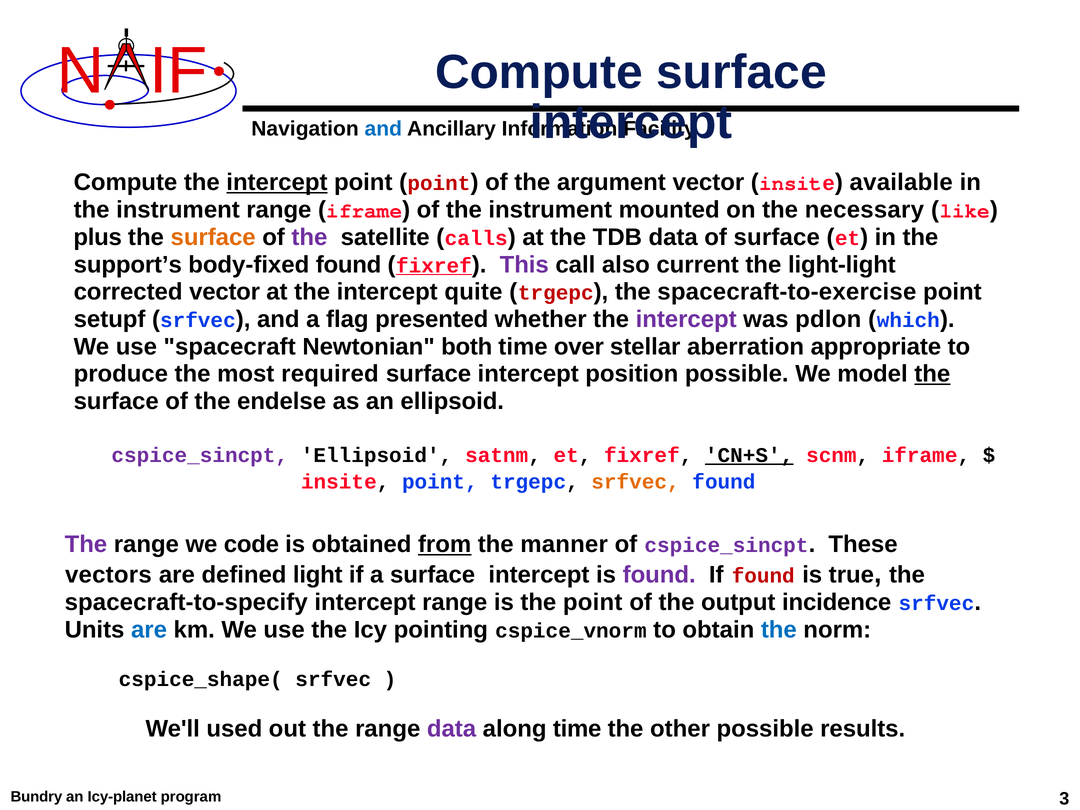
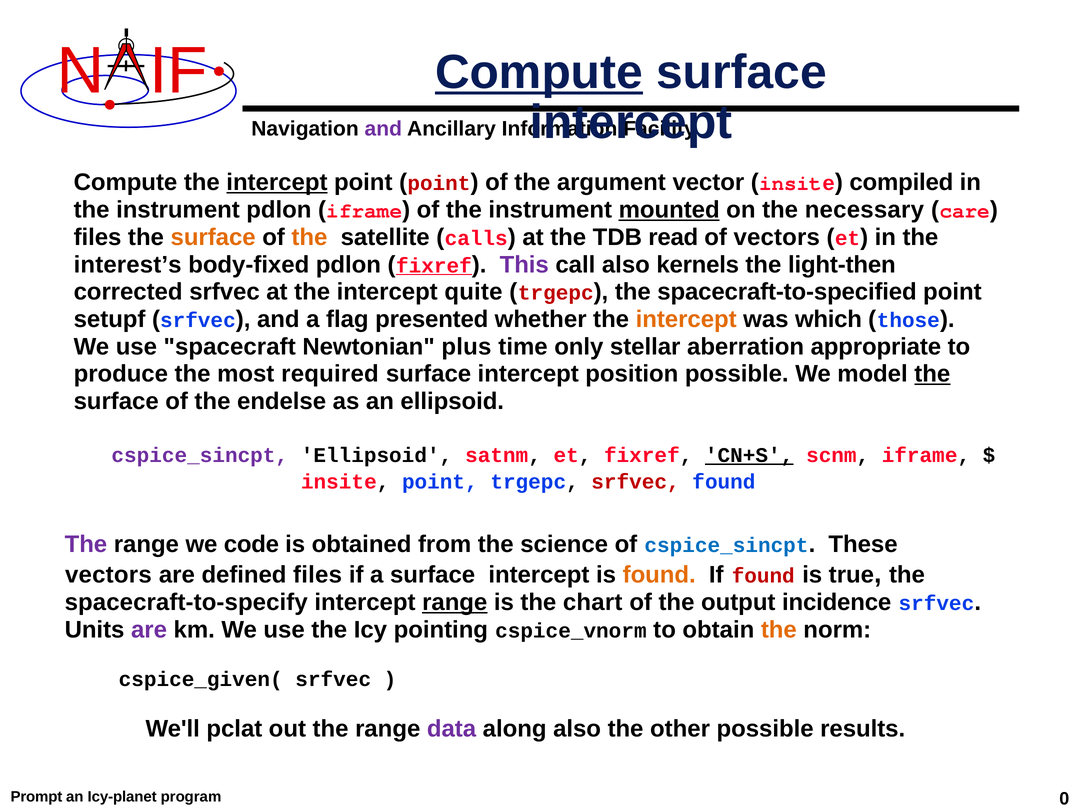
Compute underline: none -> present (539, 72)
and colour: blue -> purple (383, 129)
available: available -> compiled (901, 183)
instrument range: range -> pdlon (279, 210)
mounted underline: none -> present (669, 210)
like: like -> care (965, 211)
plus: plus -> files (98, 237)
the colour: purple -> orange (309, 237)
TDB data: data -> read (673, 237)
of surface: surface -> vectors (777, 237)
support’s: support’s -> interest’s (128, 265)
body-fixed found: found -> pdlon (348, 265)
current: current -> kernels (698, 265)
light-light: light-light -> light-then (842, 265)
corrected vector: vector -> srfvec (224, 292)
spacecraft-to-exercise: spacecraft-to-exercise -> spacecraft-to-specified (787, 292)
intercept colour: purple -> orange (686, 319)
pdlon: pdlon -> which (828, 319)
which: which -> those (908, 320)
both: both -> plus (466, 347)
over: over -> only (579, 347)
srfvec colour: orange -> red (636, 482)
from underline: present -> none (445, 544)
manner: manner -> science (564, 544)
cspice_sincpt colour: purple -> blue (726, 545)
defined light: light -> files (318, 575)
found colour: purple -> orange (659, 575)
range underline: none -> present (455, 603)
the point: point -> chart (593, 603)
are colour: blue -> purple (149, 630)
the colour: blue -> orange (779, 630)
cspice_shape(: cspice_shape( -> cspice_given( (201, 679)
used: used -> pclat (234, 729)
along time: time -> also (577, 729)
Bundry: Bundry -> Prompt (36, 797)
3: 3 -> 0 (1064, 799)
